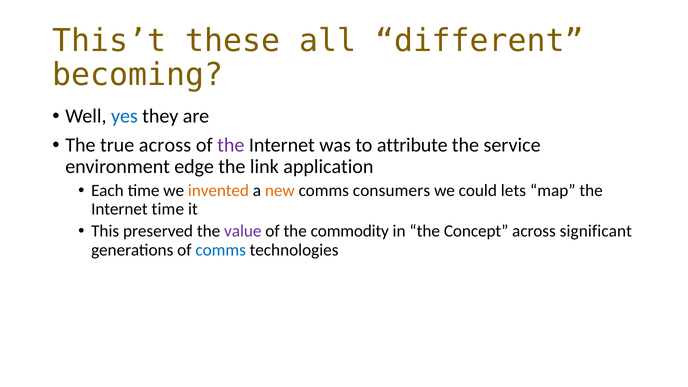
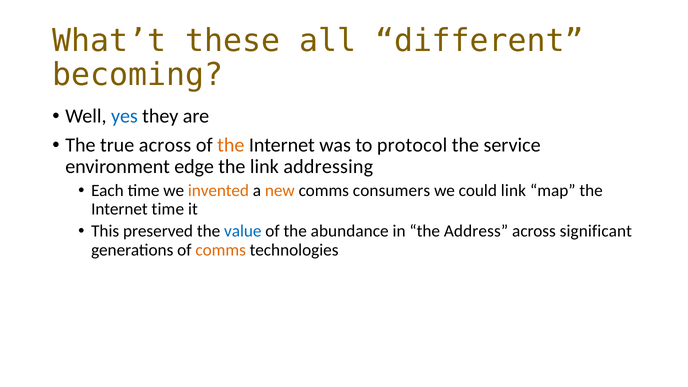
This’t: This’t -> What’t (109, 41)
the colour: purple -> orange (231, 145)
attribute: attribute -> protocol (412, 145)
application: application -> addressing (328, 167)
could lets: lets -> link (513, 191)
value colour: purple -> blue (243, 231)
commodity: commodity -> abundance (350, 231)
Concept: Concept -> Address (476, 231)
comms colour: blue -> orange (221, 250)
